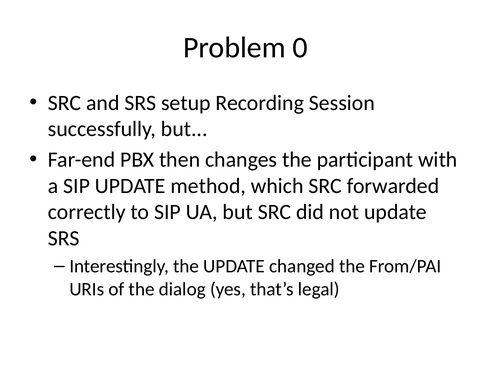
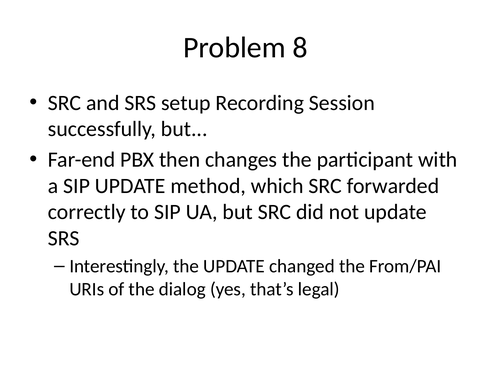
0: 0 -> 8 (300, 48)
